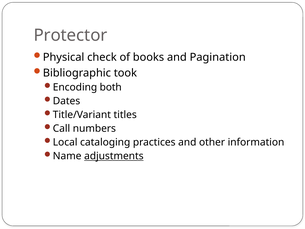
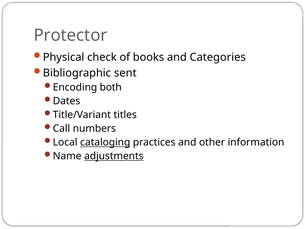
Pagination: Pagination -> Categories (218, 57)
took: took -> sent (125, 73)
cataloging underline: none -> present (105, 142)
